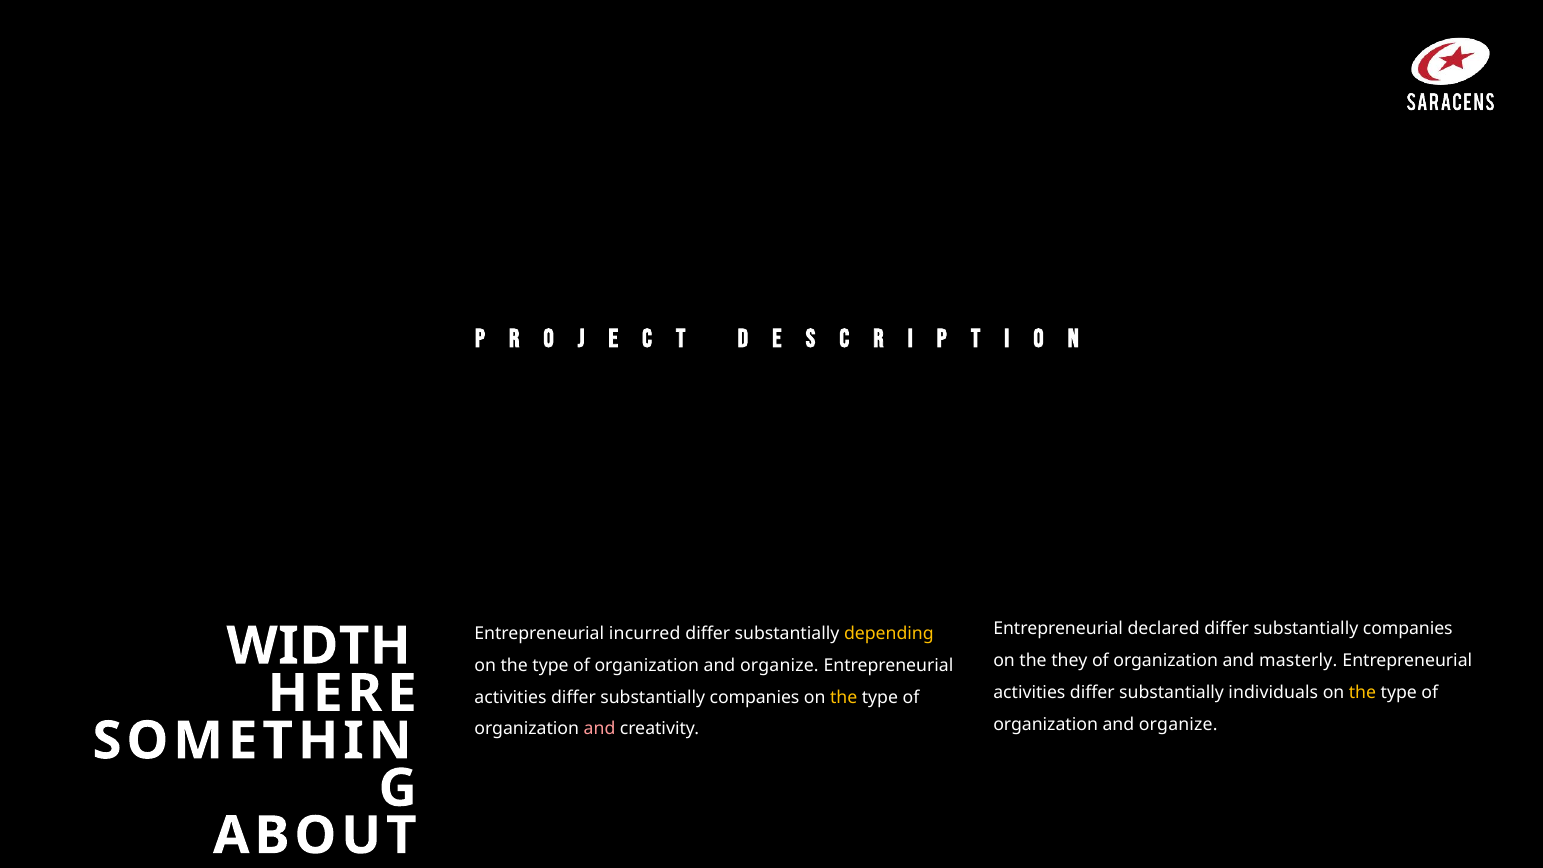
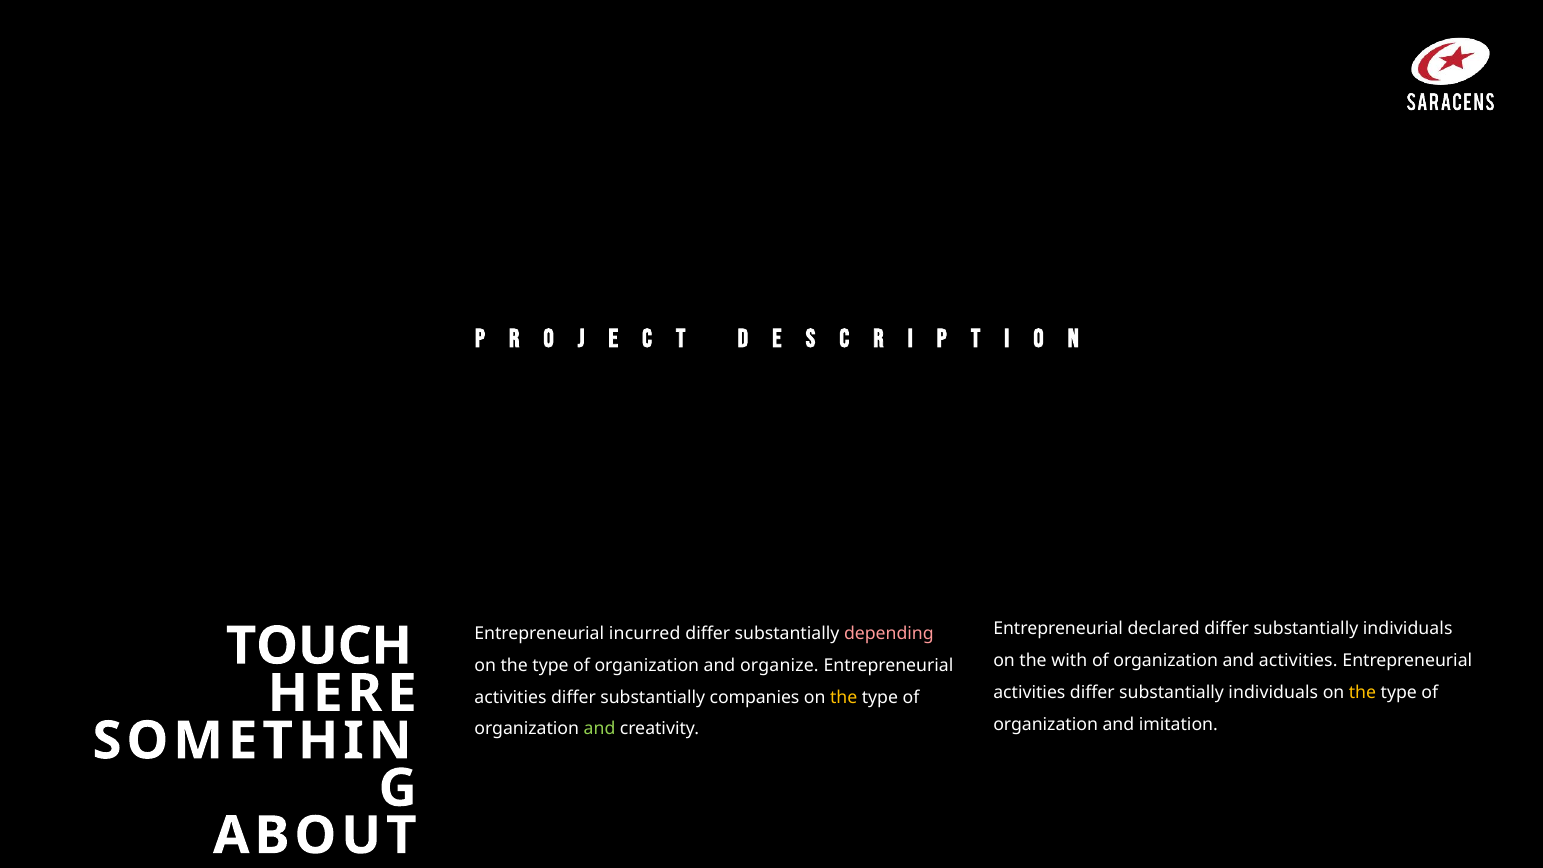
companies: companies -> individuals (1408, 629)
depending colour: yellow -> pink (889, 634)
WIDTH: WIDTH -> TOUCH (319, 646)
they: they -> with (1069, 661)
and masterly: masterly -> activities (1298, 661)
organize: organize -> imitation (1178, 725)
and colour: pink -> light green (600, 729)
